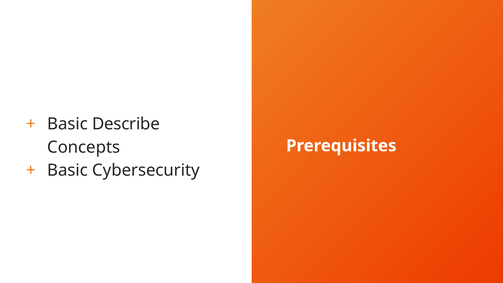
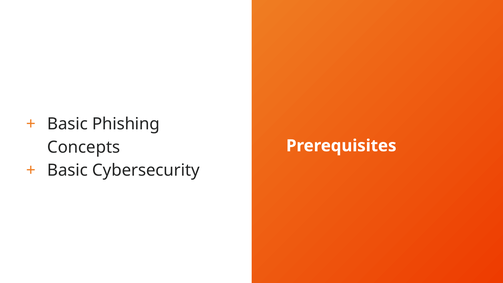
Describe: Describe -> Phishing (126, 124)
